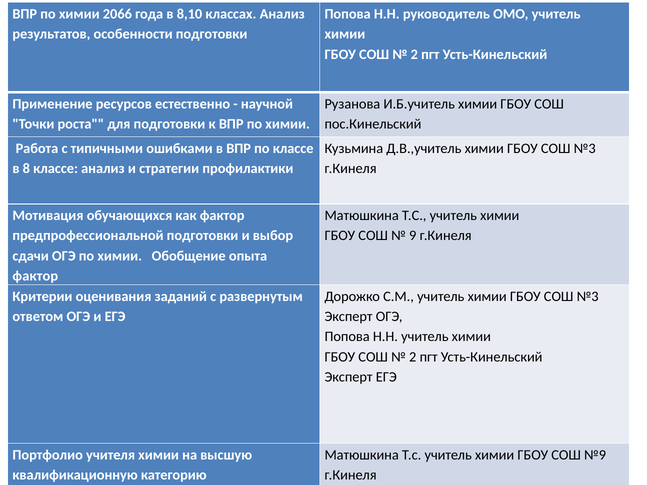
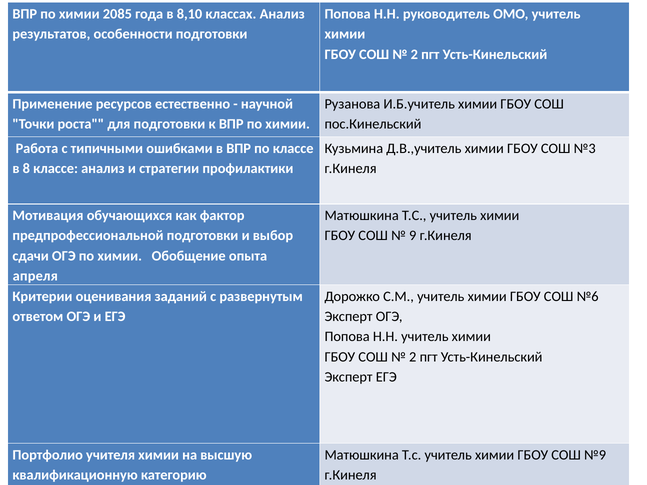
2066: 2066 -> 2085 (117, 14)
фактор: фактор -> апреля (35, 276)
№3: №3 -> №6 (588, 296)
